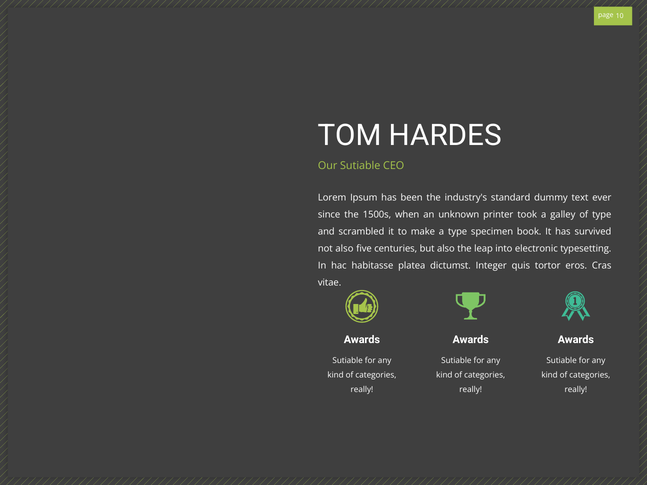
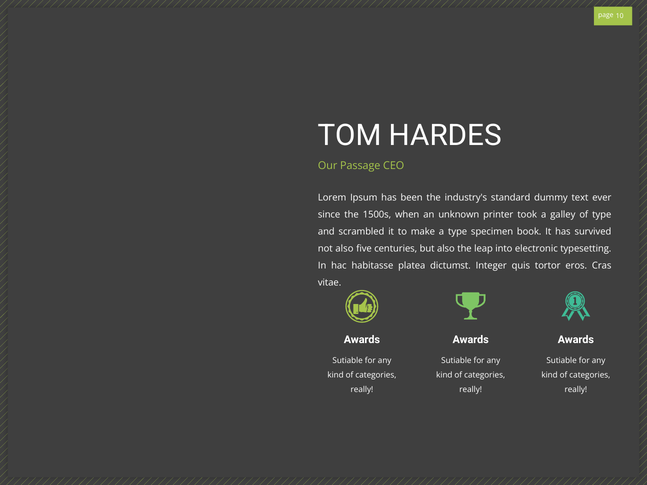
Our Sutiable: Sutiable -> Passage (360, 166)
